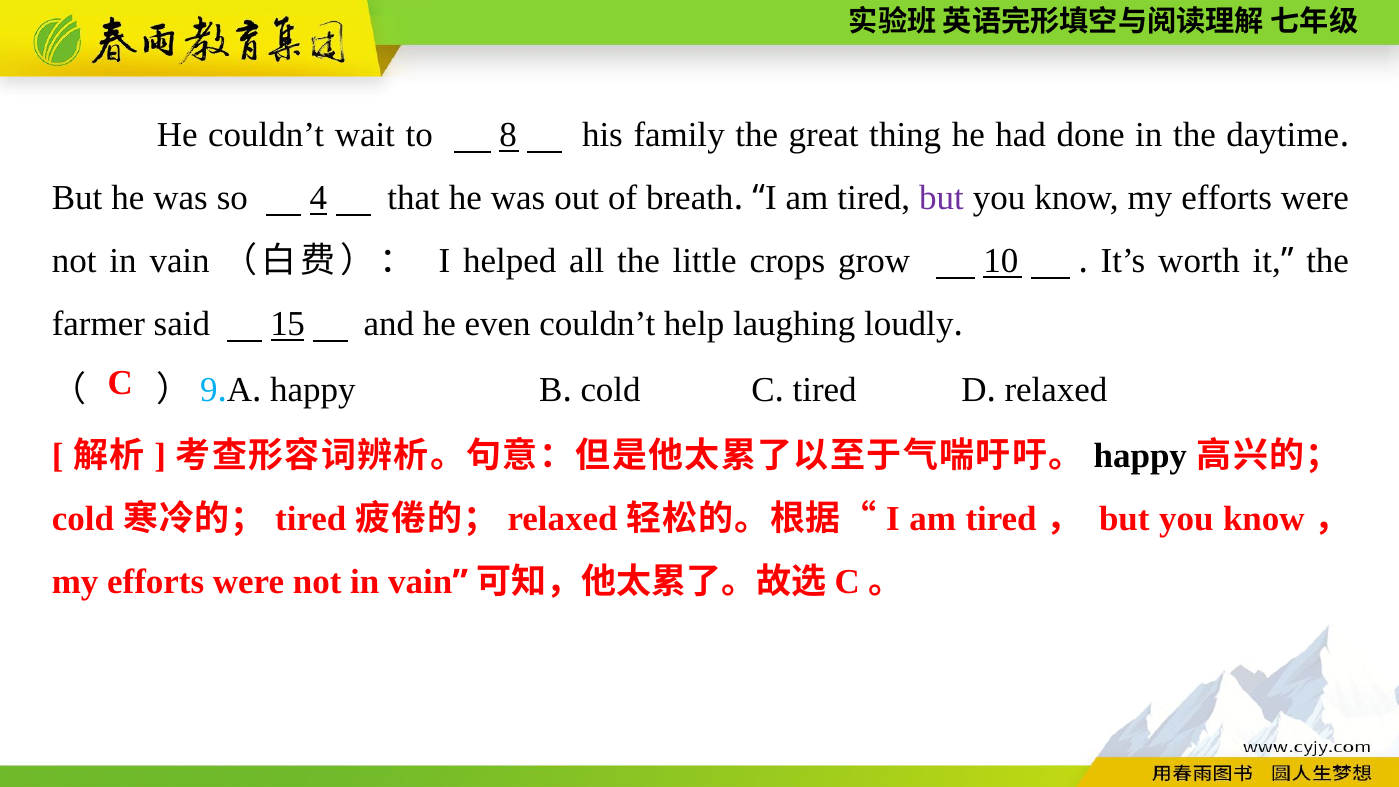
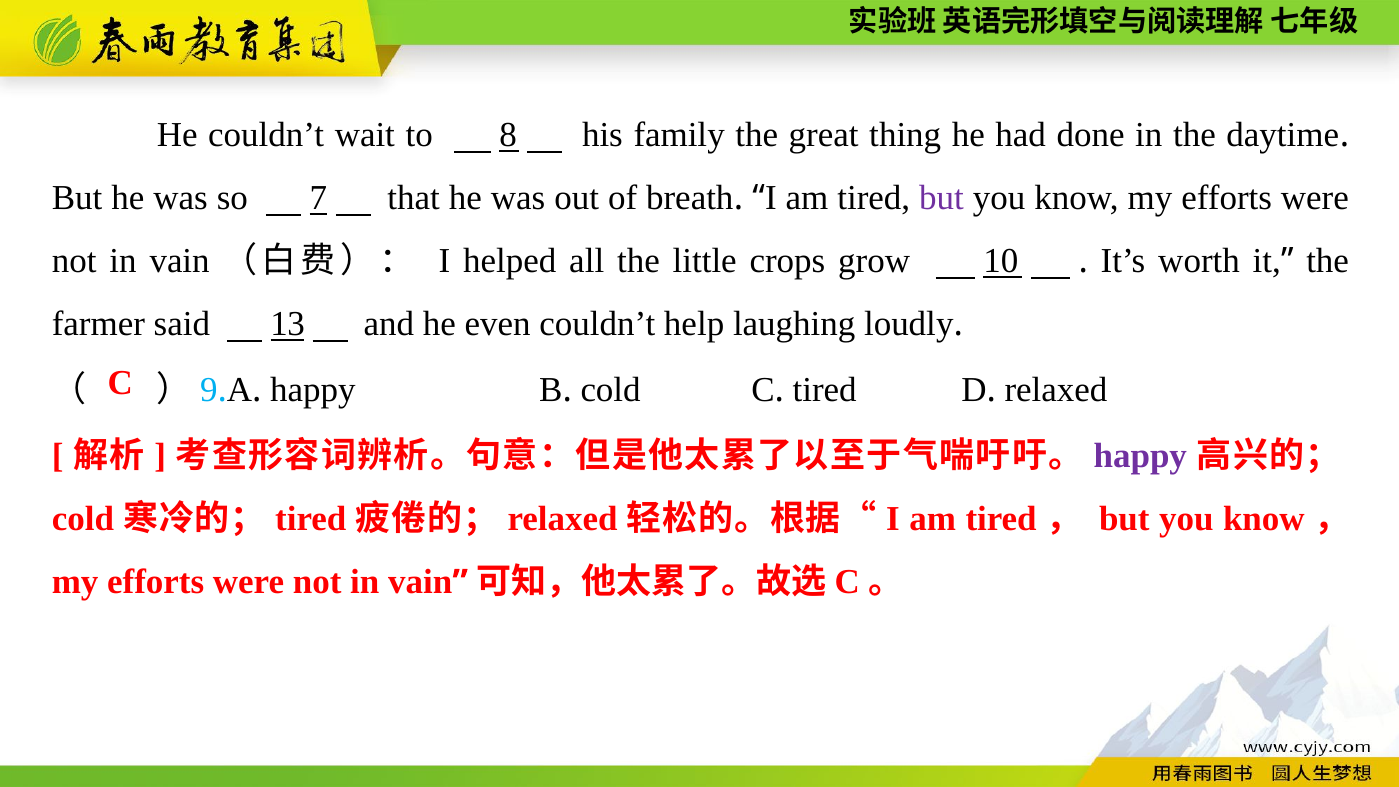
4: 4 -> 7 (318, 198)
15: 15 -> 13 (288, 324)
happy colour: black -> purple (1140, 456)
